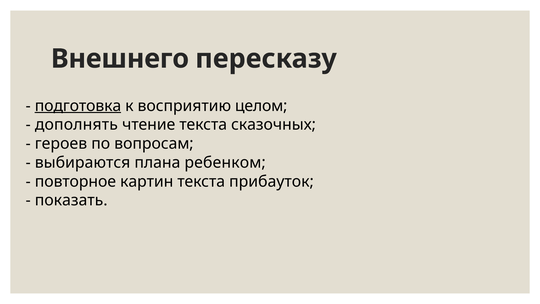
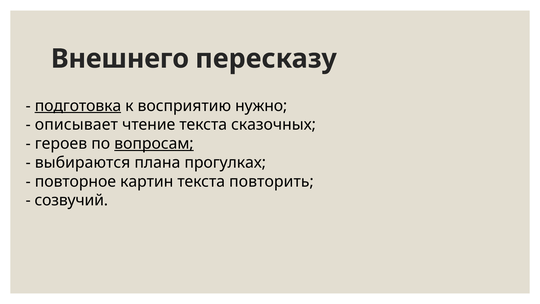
целом: целом -> нужно (261, 106)
дополнять: дополнять -> описывает (76, 125)
вопросам underline: none -> present (154, 144)
ребенком: ребенком -> прогулках (225, 162)
прибауток: прибауток -> повторить (271, 181)
показать: показать -> созвучий (71, 200)
